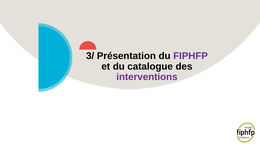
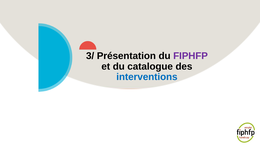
interventions colour: purple -> blue (147, 77)
